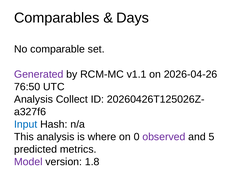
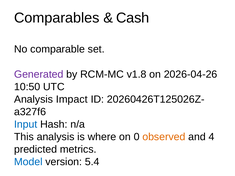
Days: Days -> Cash (133, 18)
v1.1: v1.1 -> v1.8 (137, 74)
76:50: 76:50 -> 10:50 (27, 87)
Collect: Collect -> Impact (72, 99)
observed colour: purple -> orange (164, 137)
5: 5 -> 4 (212, 137)
Model colour: purple -> blue (28, 162)
1.8: 1.8 -> 5.4 (92, 162)
